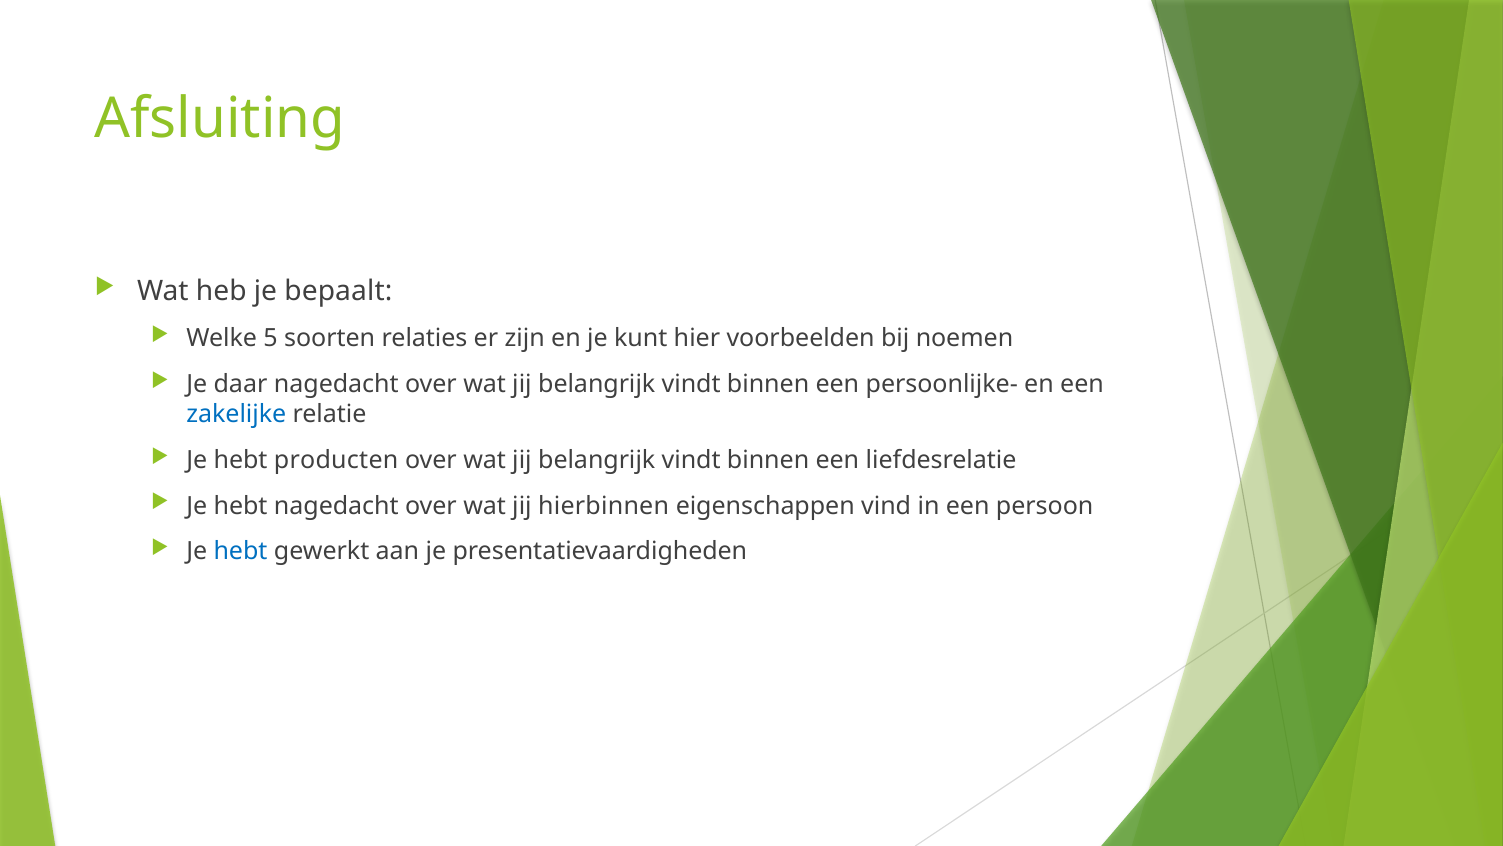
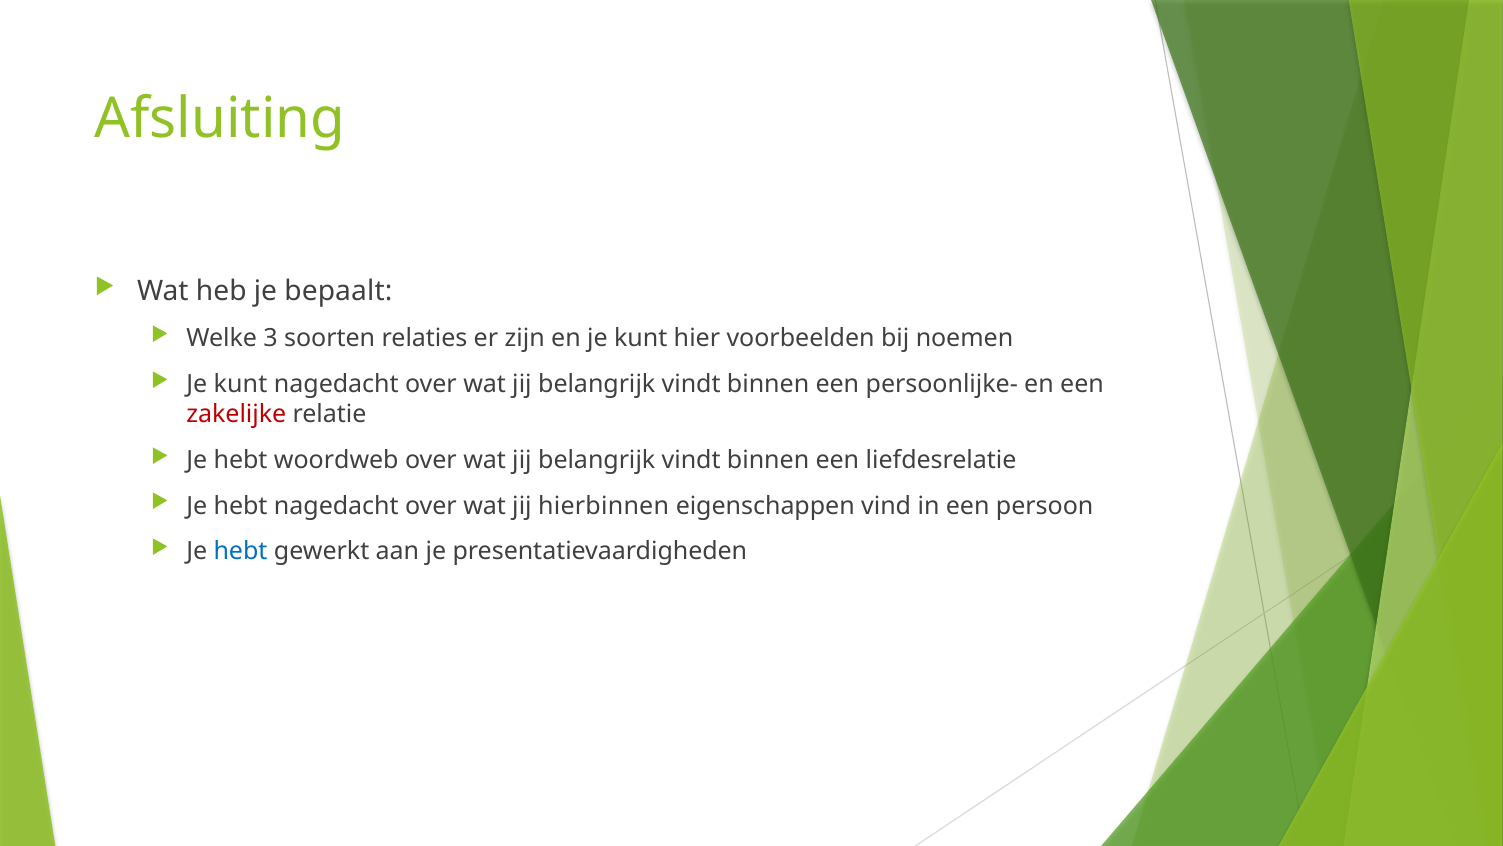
5: 5 -> 3 (270, 338)
daar: daar -> kunt (240, 384)
zakelijke colour: blue -> red (236, 414)
producten: producten -> woordweb (336, 460)
